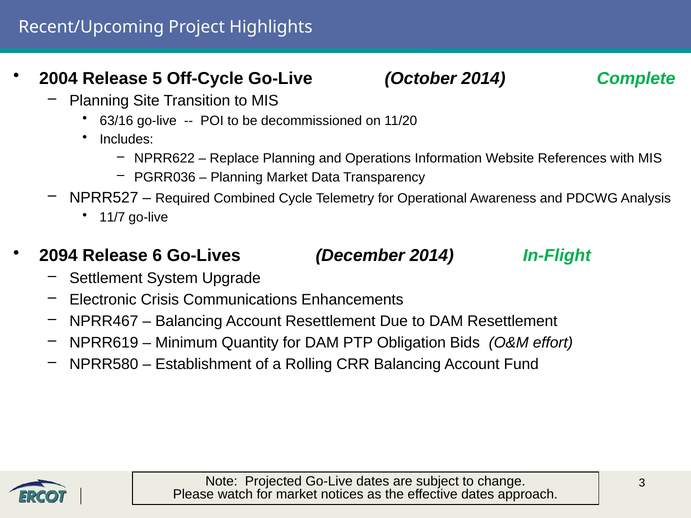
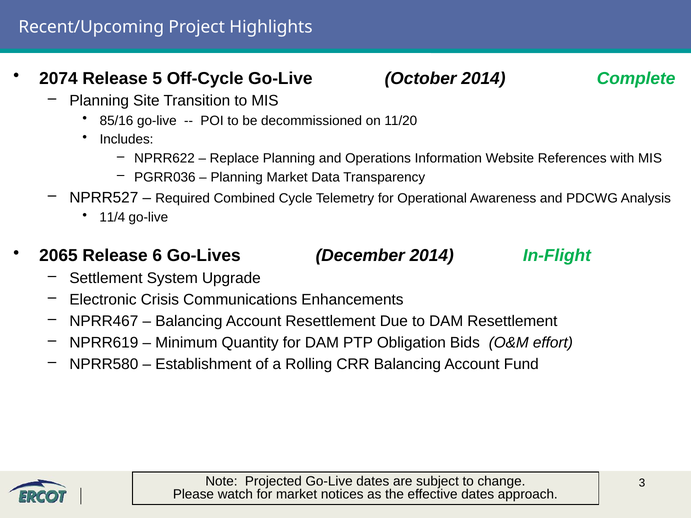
2004: 2004 -> 2074 (58, 78)
63/16: 63/16 -> 85/16 (116, 121)
11/7: 11/7 -> 11/4 (112, 218)
2094: 2094 -> 2065 (58, 256)
